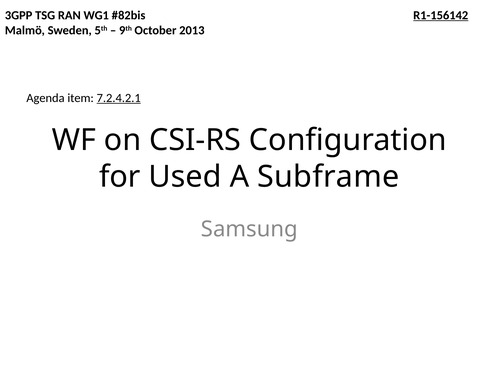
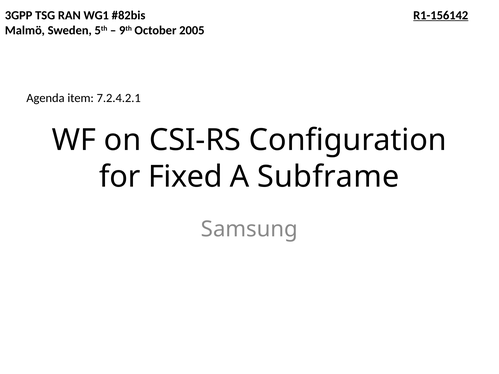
2013: 2013 -> 2005 (192, 30)
7.2.4.2.1 underline: present -> none (119, 98)
Used: Used -> Fixed (185, 177)
